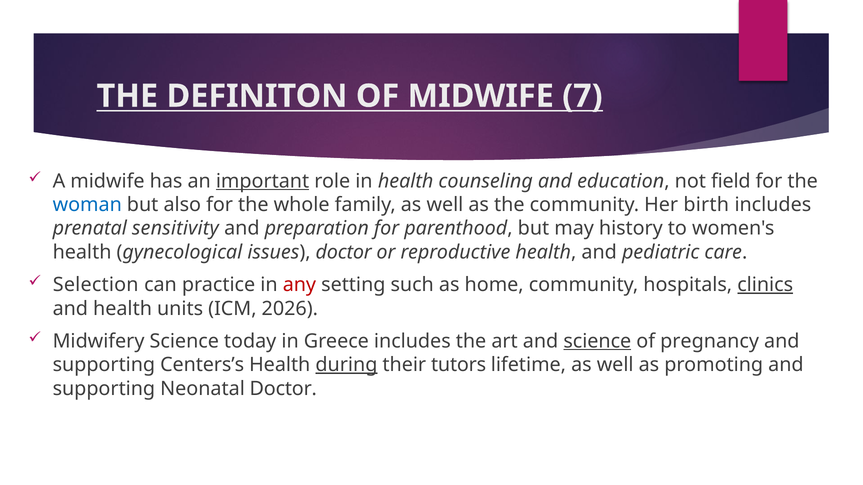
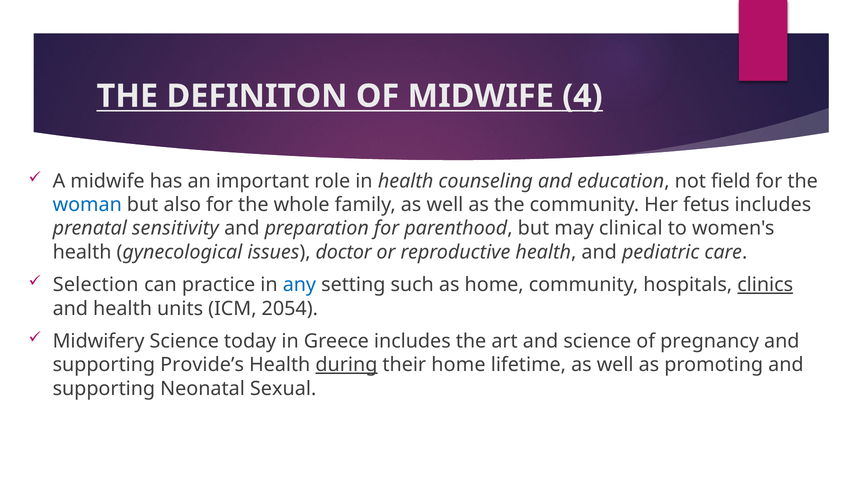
7: 7 -> 4 (582, 96)
important underline: present -> none (263, 181)
birth: birth -> fetus (706, 205)
history: history -> clinical (631, 229)
any colour: red -> blue (299, 285)
2026: 2026 -> 2054 (290, 309)
science underline: present -> none (597, 341)
Centers’s: Centers’s -> Provide’s (202, 365)
their tutors: tutors -> home (458, 365)
Neonatal Doctor: Doctor -> Sexual (283, 389)
